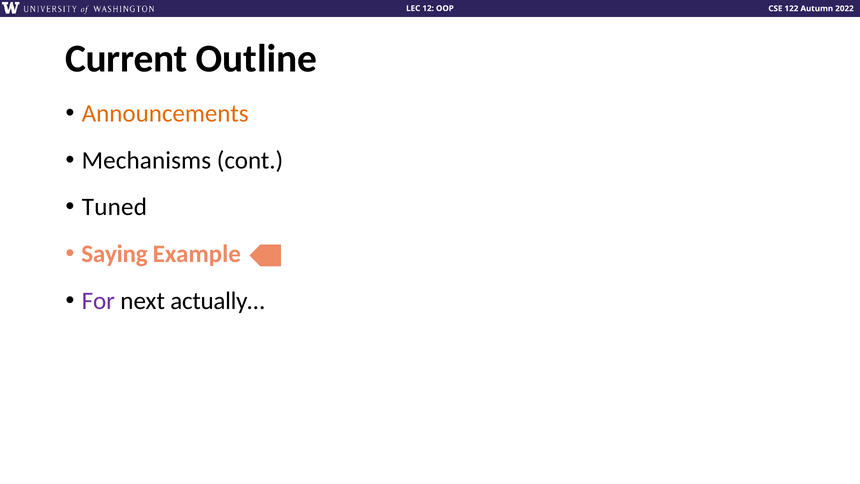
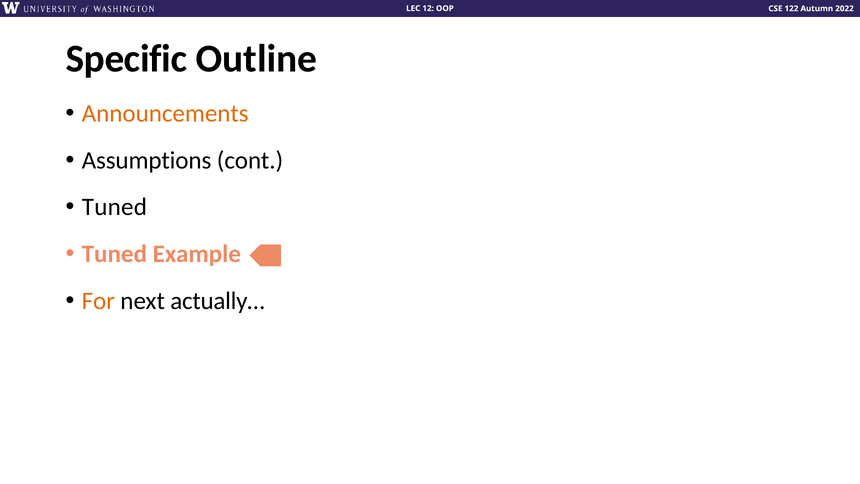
Current: Current -> Specific (126, 59)
Mechanisms: Mechanisms -> Assumptions (147, 160)
Saying: Saying -> Tuned (114, 254)
For colour: purple -> orange (98, 301)
